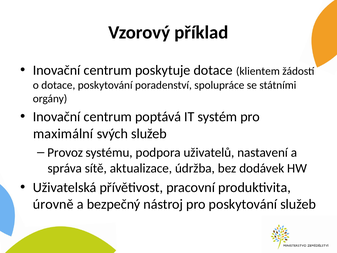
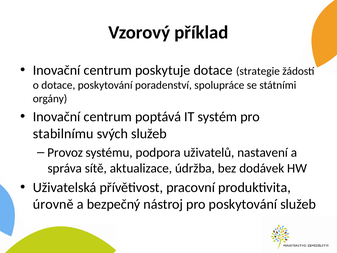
klientem: klientem -> strategie (258, 71)
maximální: maximální -> stabilnímu (63, 134)
